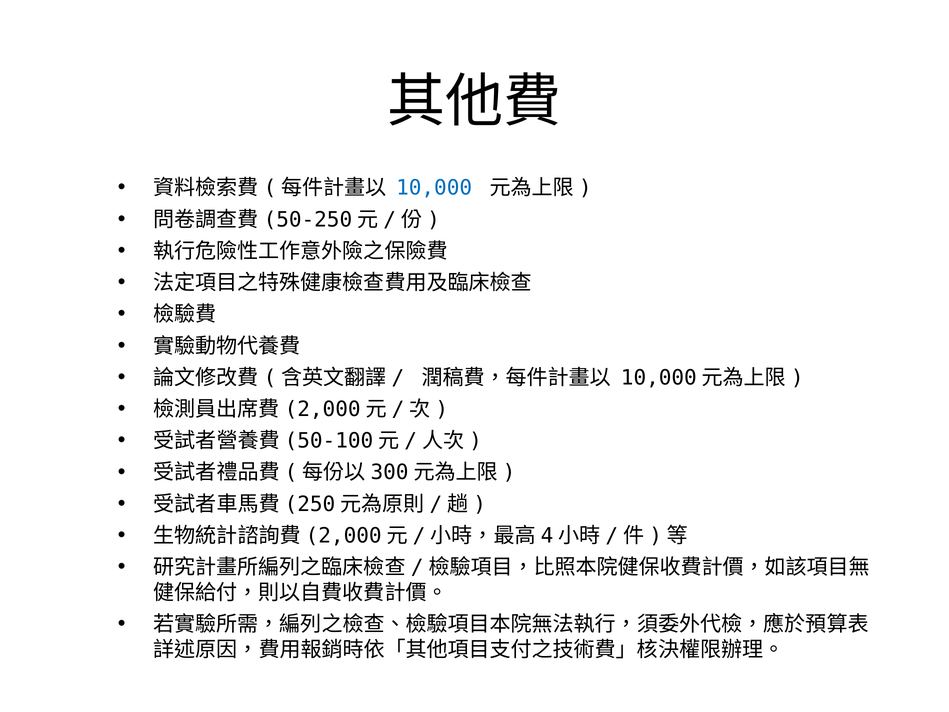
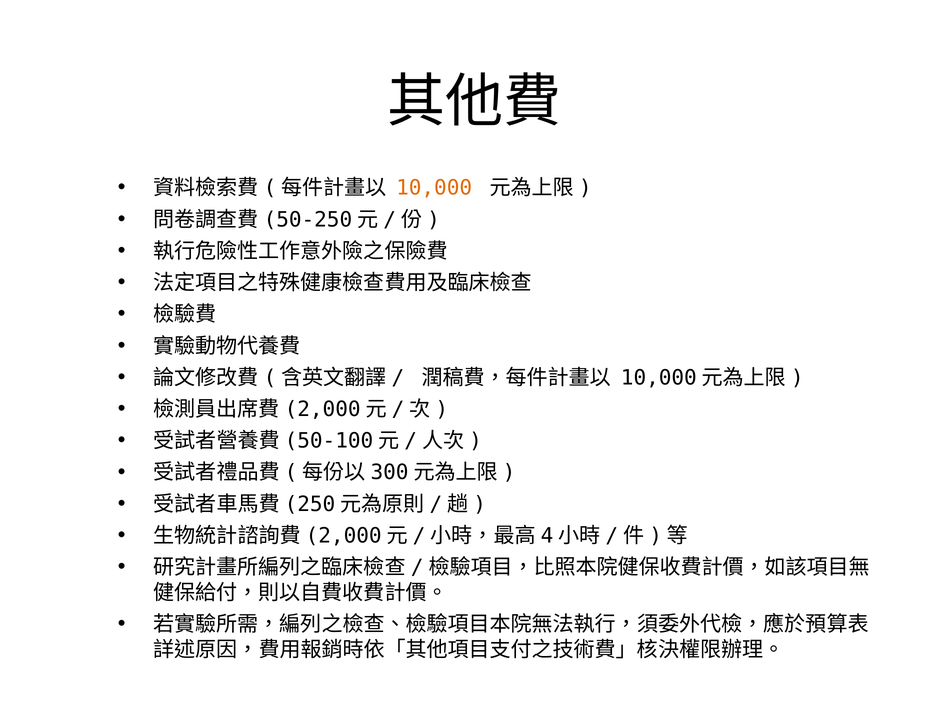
10,000 colour: blue -> orange (434, 188)
